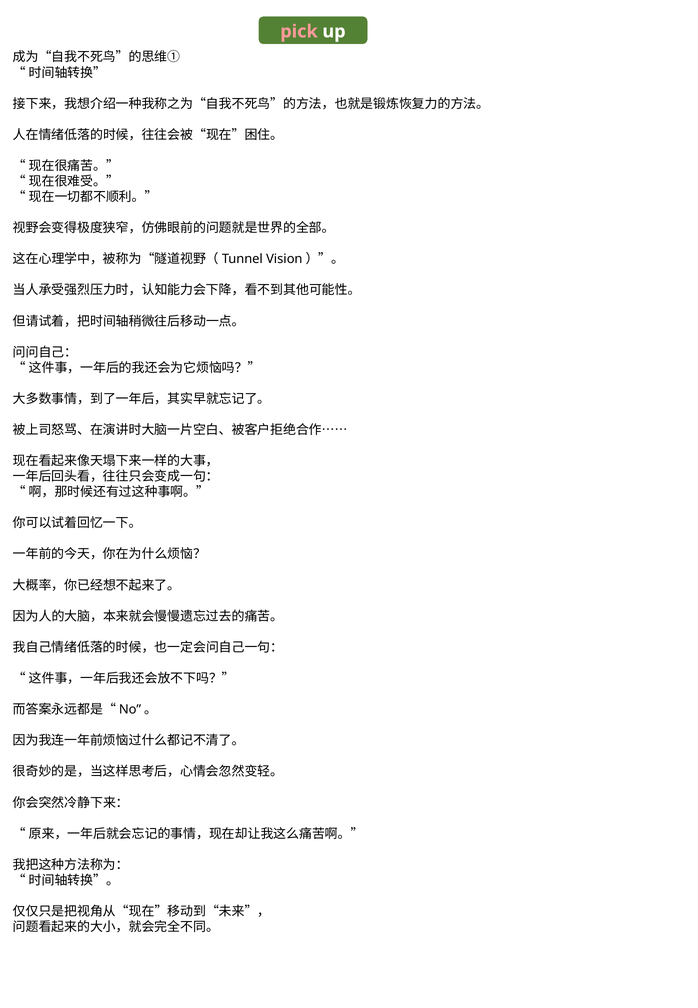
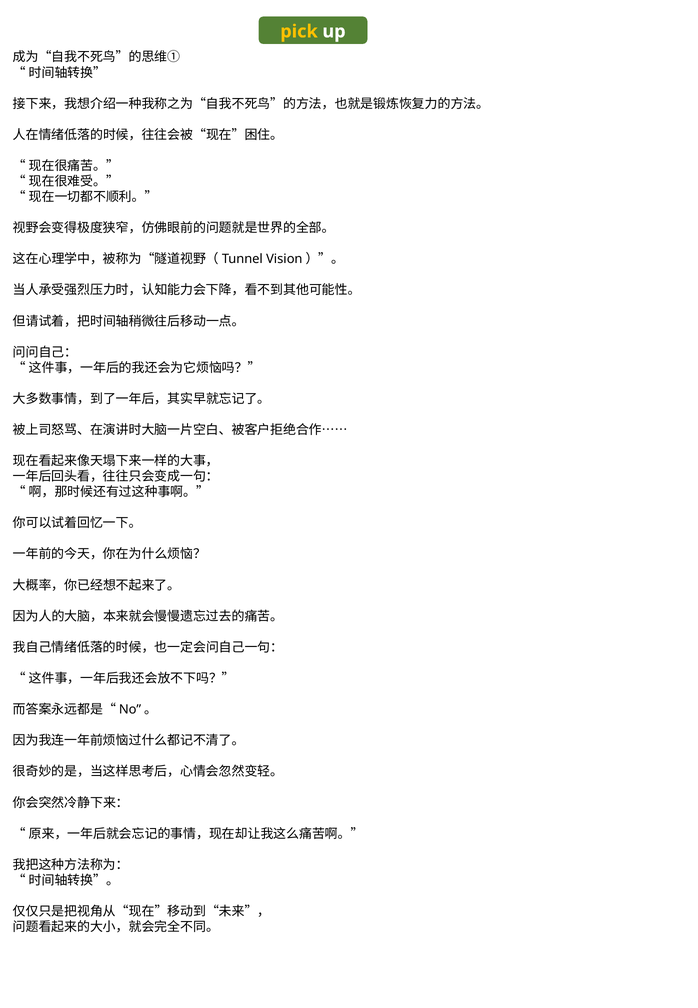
pick colour: pink -> yellow (299, 31)
